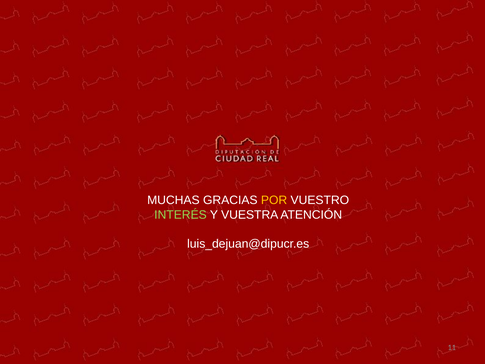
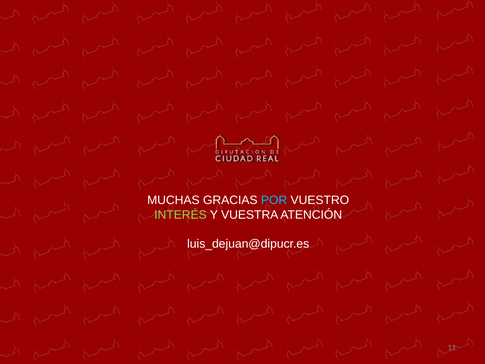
POR colour: yellow -> light blue (274, 200)
